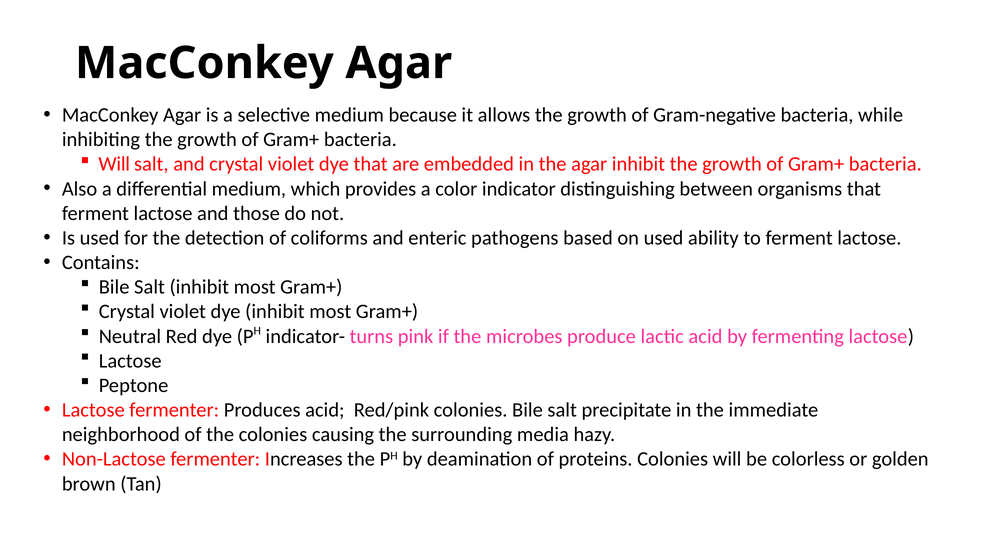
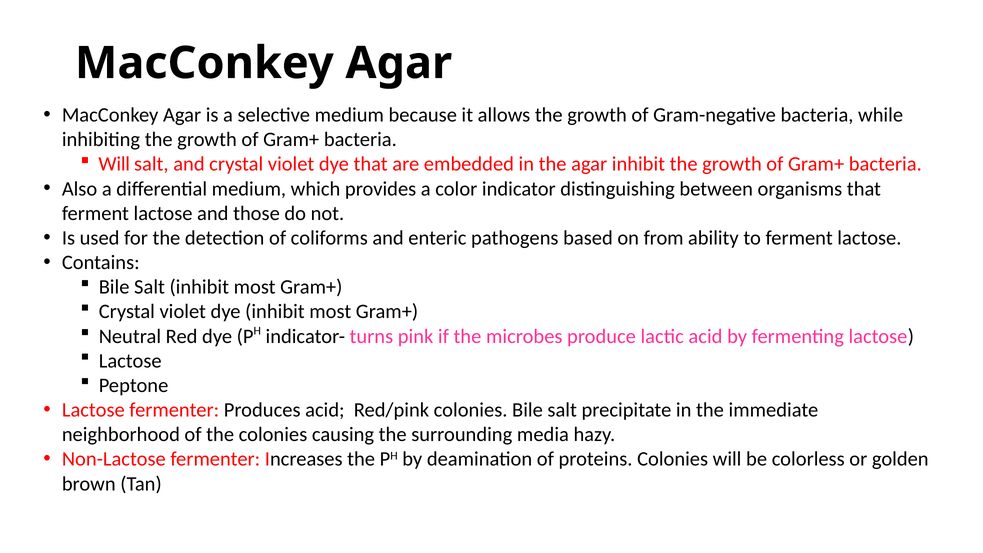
on used: used -> from (664, 238)
